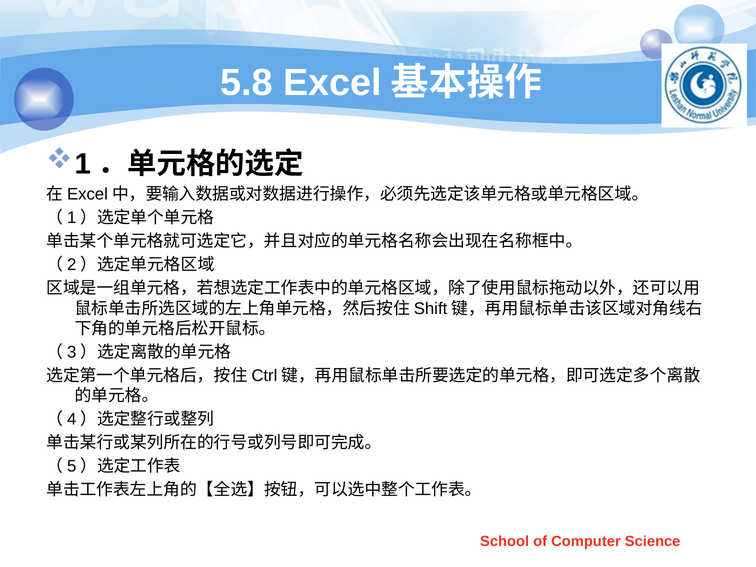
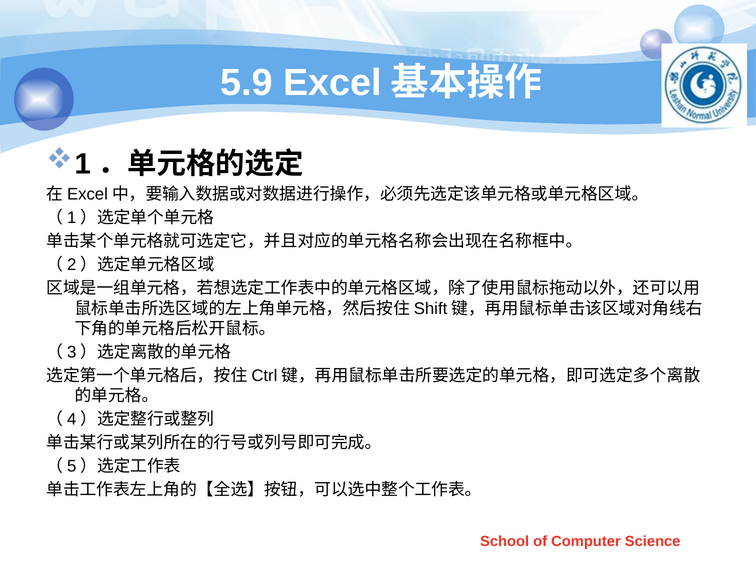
5.8: 5.8 -> 5.9 (246, 83)
